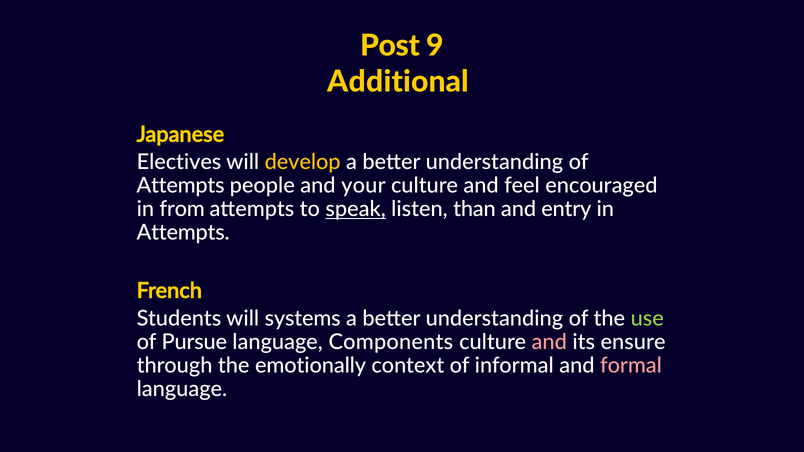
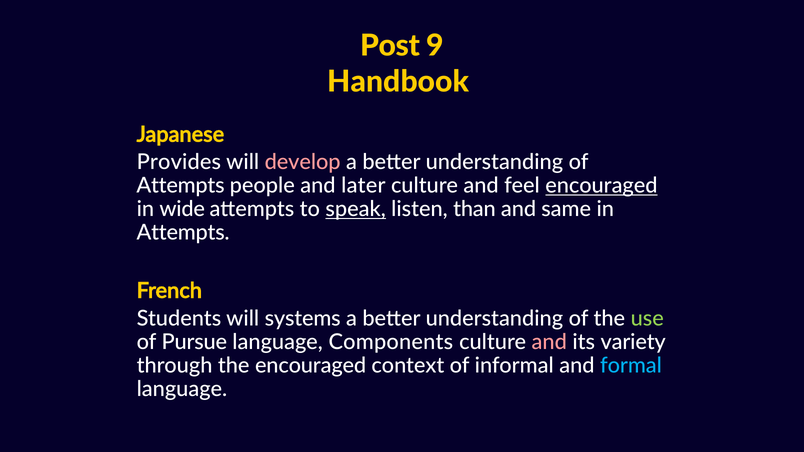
Additional: Additional -> Handbook (398, 82)
Electives: Electives -> Provides (179, 162)
develop colour: yellow -> pink (303, 162)
your: your -> later (363, 186)
encouraged underline: none -> present (601, 186)
from: from -> wide (182, 209)
entry: entry -> same (566, 209)
ensure: ensure -> variety (633, 342)
the emotionally: emotionally -> encouraged (311, 366)
formal colour: pink -> light blue (631, 366)
